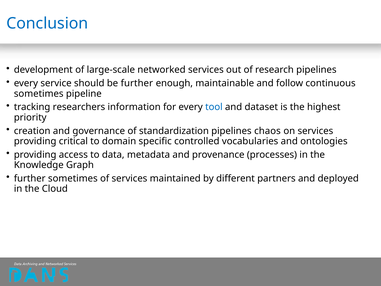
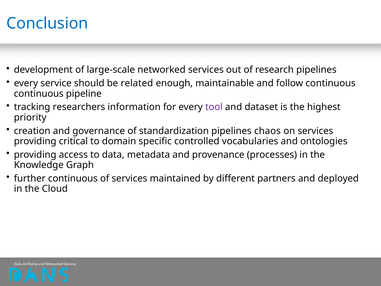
be further: further -> related (137, 83)
sometimes: sometimes -> continuous (39, 94)
tool colour: blue -> purple (214, 107)
further sometimes: sometimes -> continuous (73, 178)
